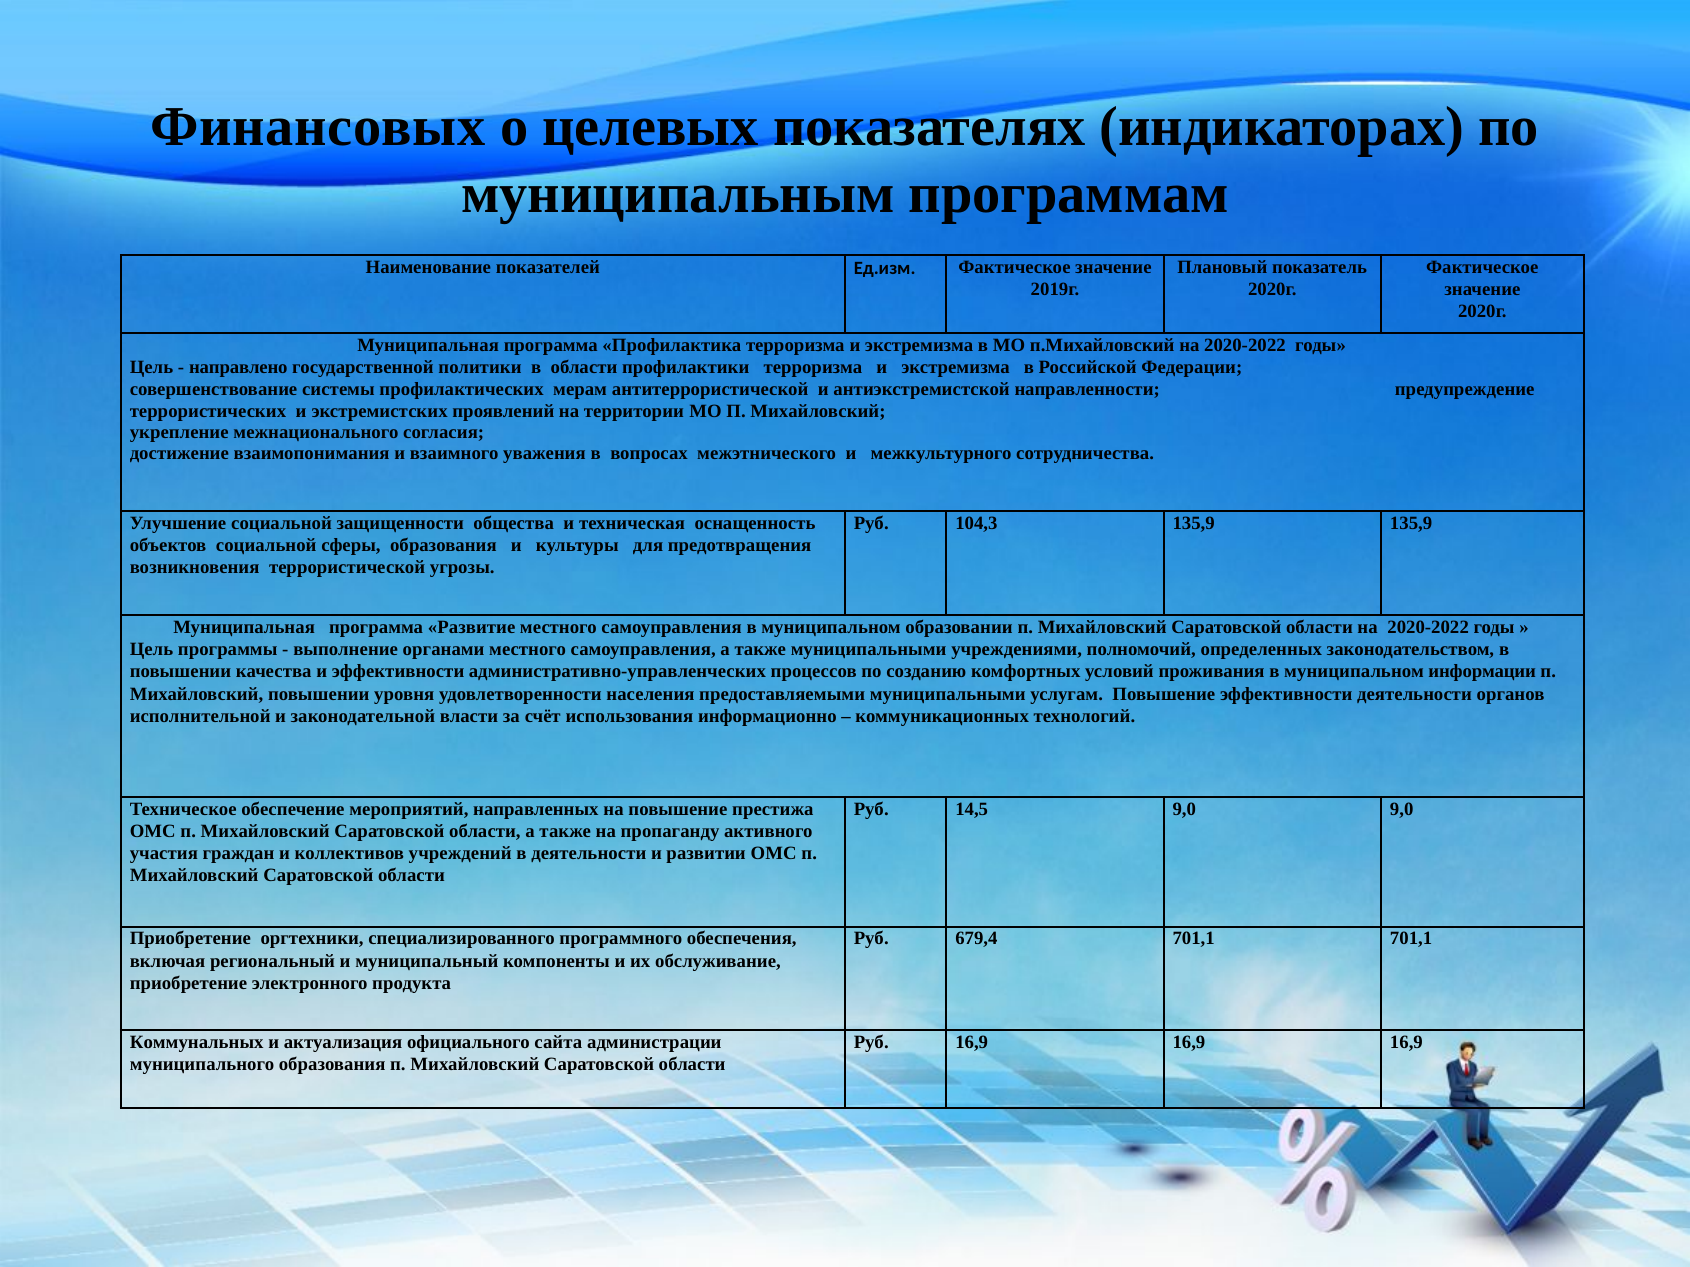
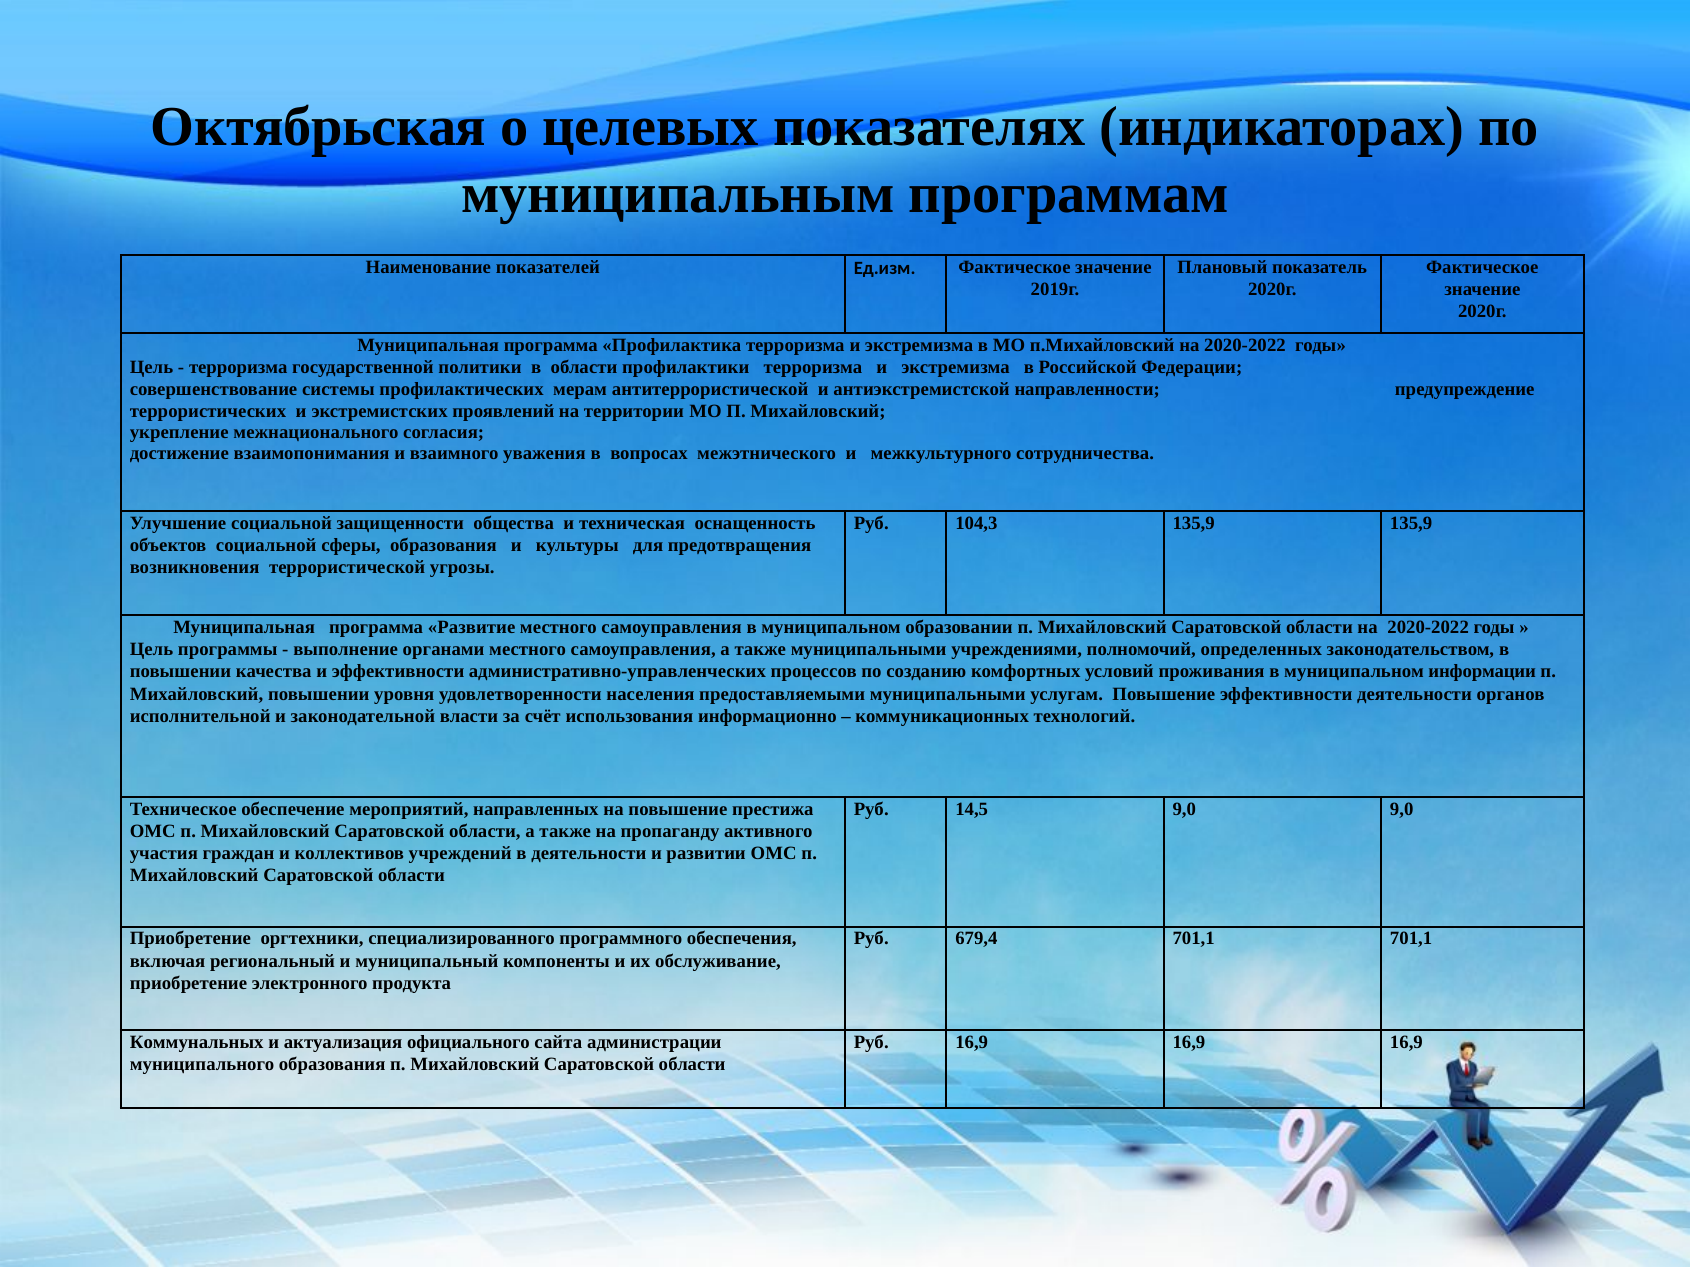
Финансовых: Финансовых -> Октябрьская (319, 127)
направлено: направлено -> терроризма (238, 367)
